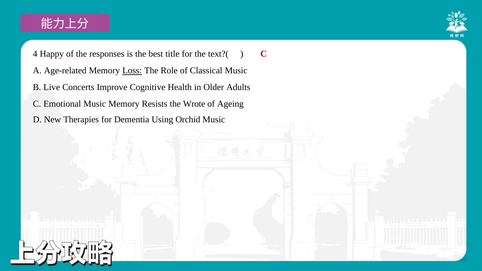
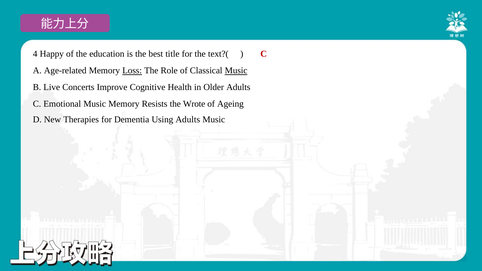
responses: responses -> education (107, 54)
Music underline: none -> present (236, 71)
Using Orchid: Orchid -> Adults (188, 119)
